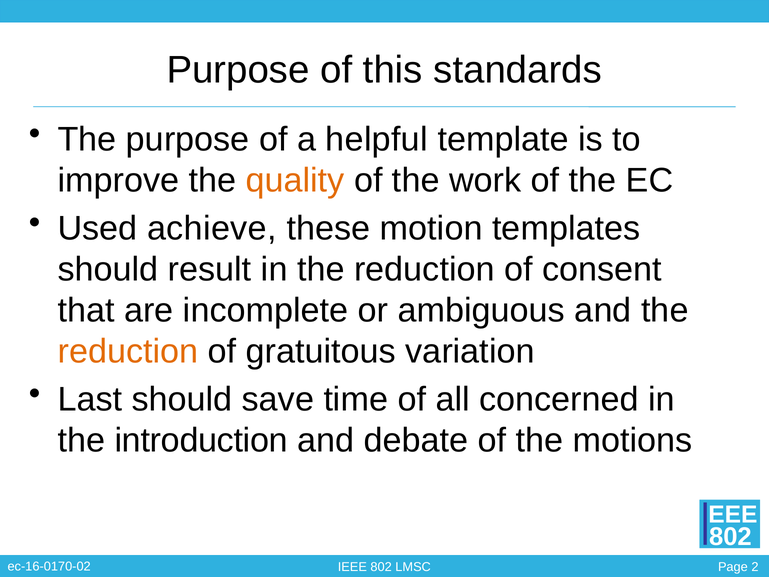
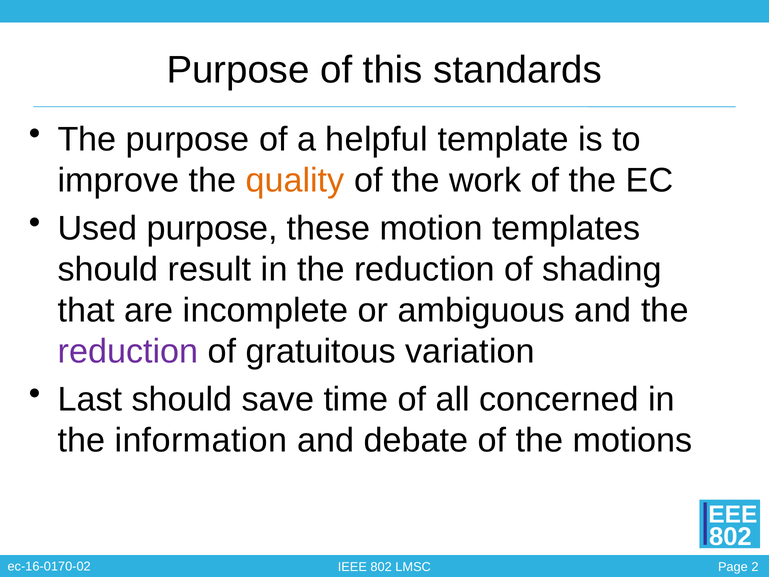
Used achieve: achieve -> purpose (212, 228)
consent: consent -> shading (602, 269)
reduction colour: orange -> purple (128, 352)
introduction: introduction -> information (201, 440)
